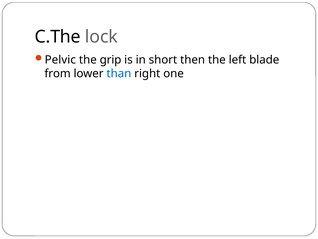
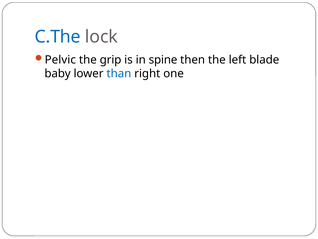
C.The colour: black -> blue (58, 37)
short: short -> spine (163, 60)
from: from -> baby (58, 73)
